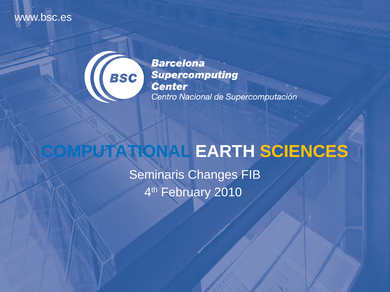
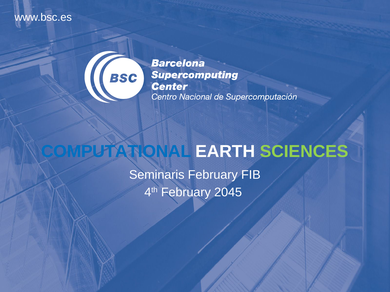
SCIENCES colour: yellow -> light green (304, 152)
Seminaris Changes: Changes -> February (213, 175)
2010: 2010 -> 2045 (228, 193)
